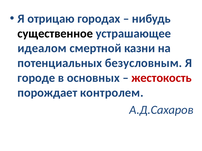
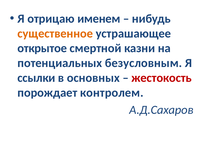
городах: городах -> именем (99, 19)
существенное colour: black -> orange (55, 34)
идеалом: идеалом -> открытое (42, 48)
городе: городе -> ссылки (36, 78)
